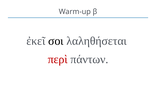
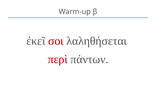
σοι colour: black -> red (56, 41)
